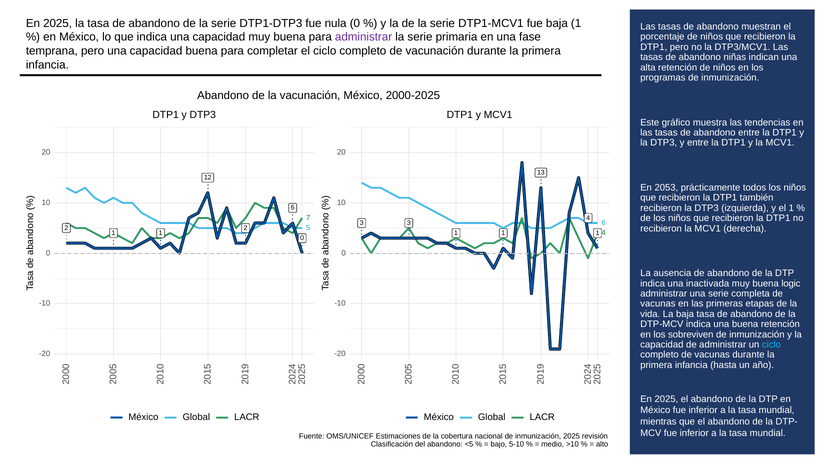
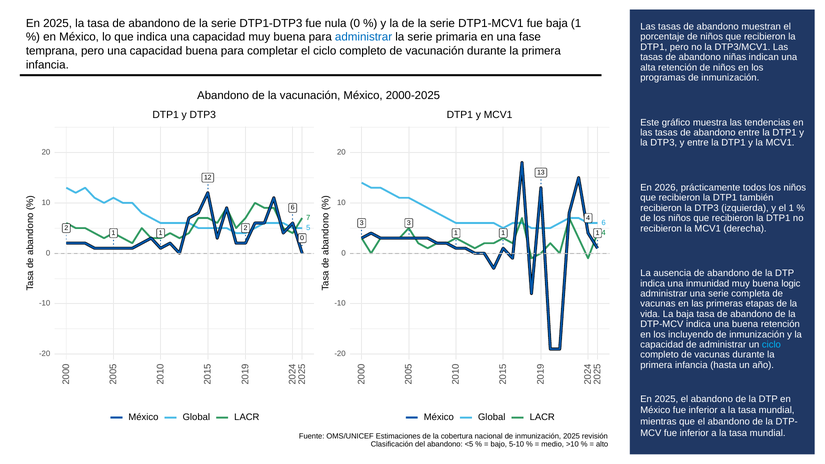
administrar colour: purple -> blue (364, 37)
2053: 2053 -> 2026 (666, 188)
inactivada: inactivada -> inmunidad (708, 283)
sobreviven: sobreviven -> incluyendo (691, 335)
